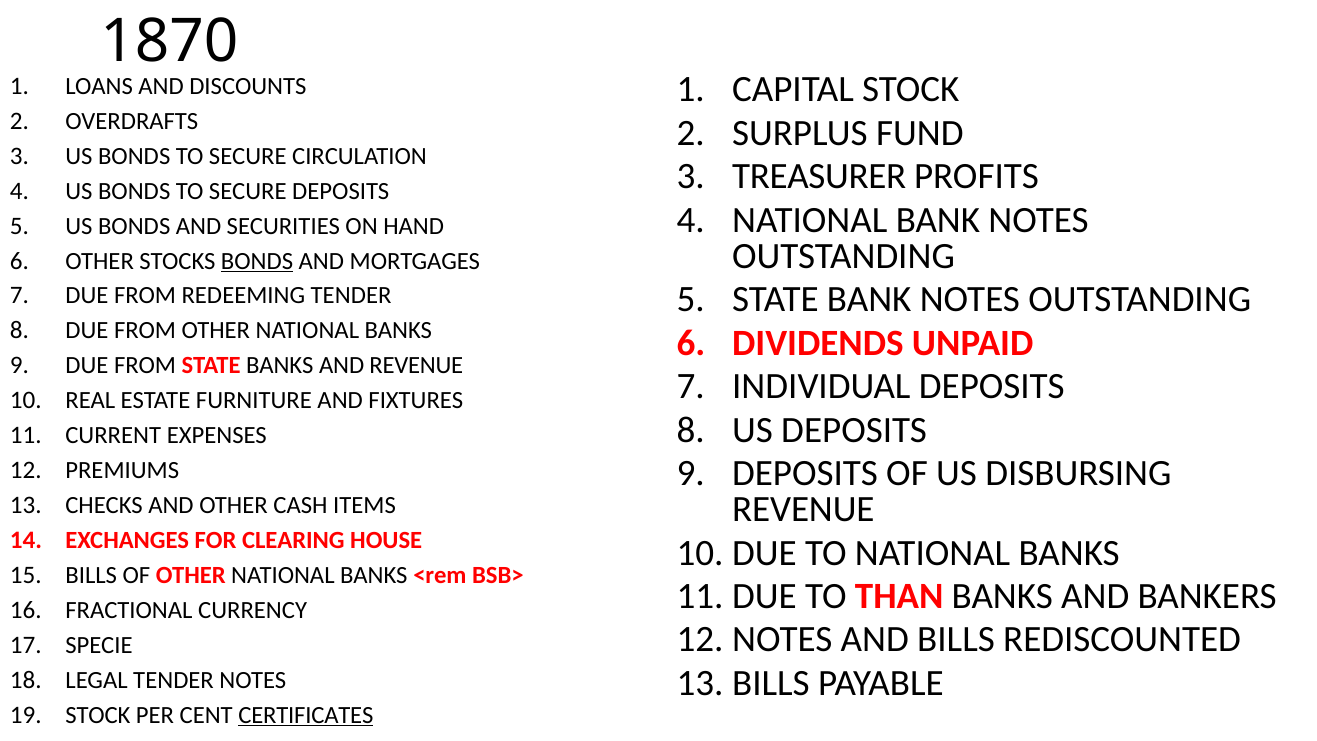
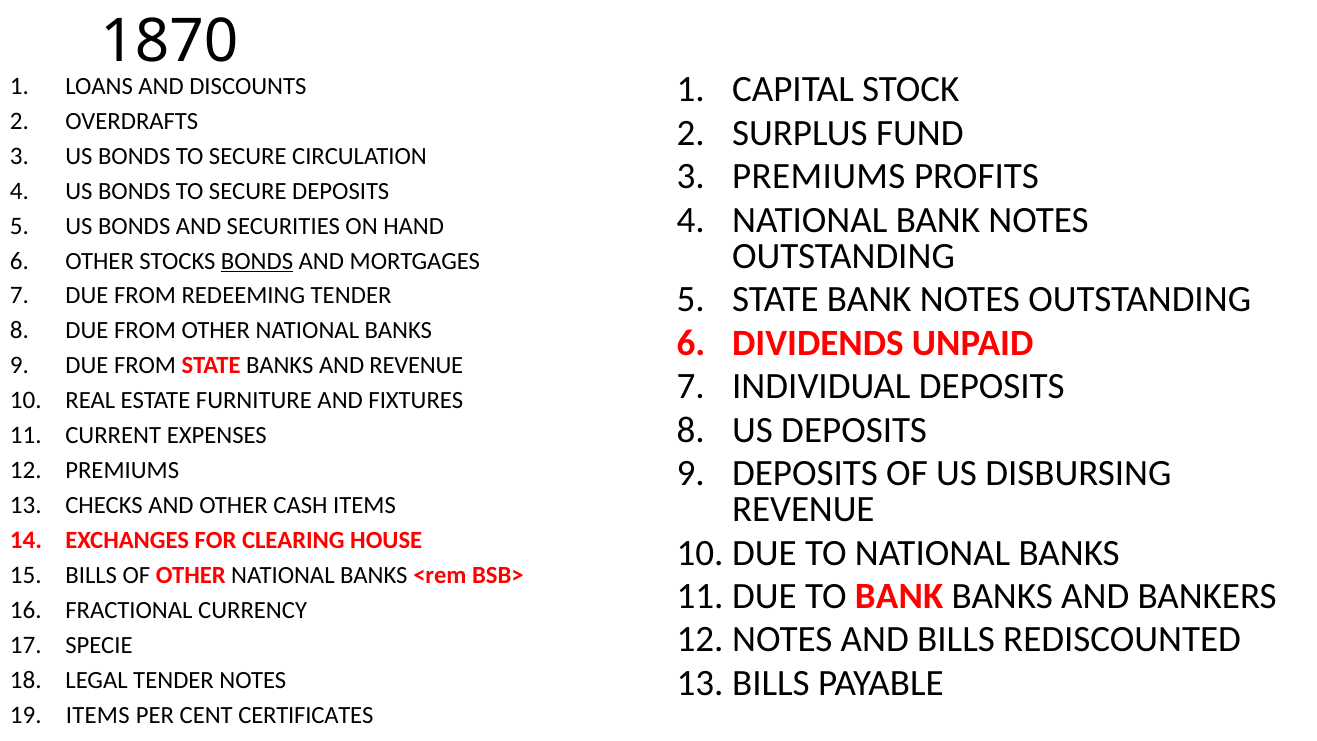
TREASURER: TREASURER -> PREMIUMS (819, 176)
TO THAN: THAN -> BANK (899, 596)
STOCK: STOCK -> ITEMS (98, 715)
CERTIFICATES underline: present -> none (306, 715)
